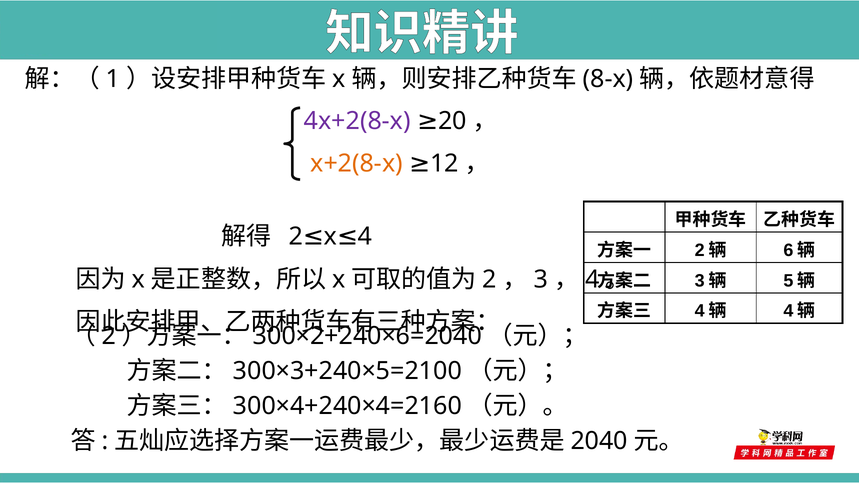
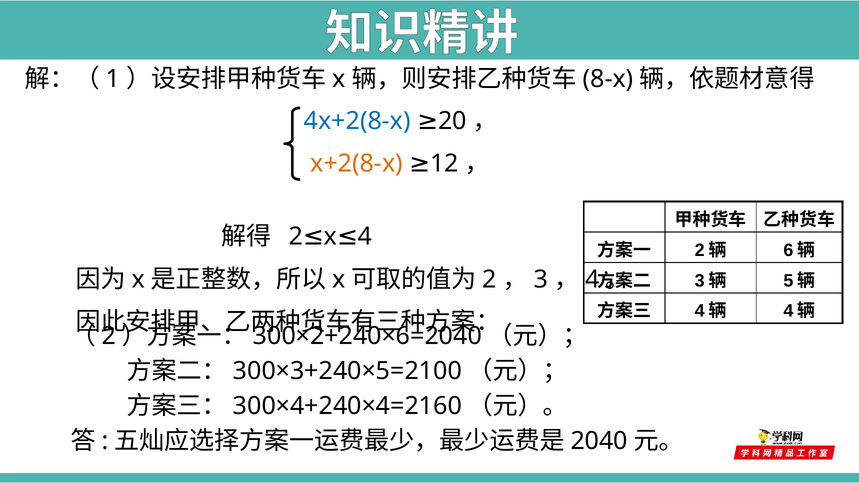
4x+2(8-x colour: purple -> blue (357, 121)
